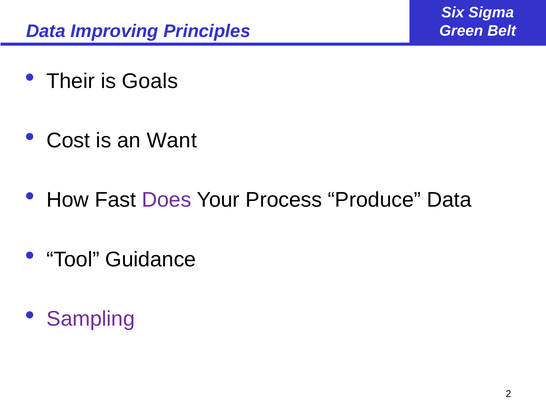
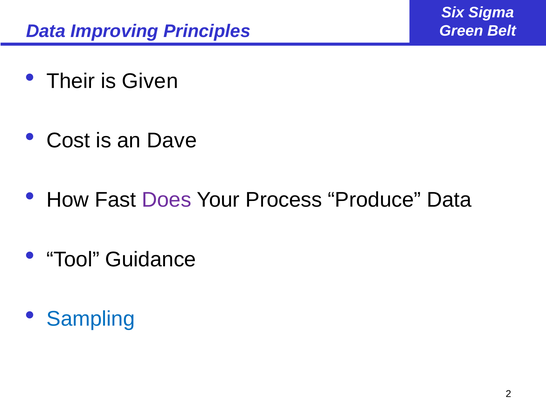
Goals: Goals -> Given (150, 81)
Want: Want -> Dave (172, 141)
Sampling colour: purple -> blue (91, 319)
